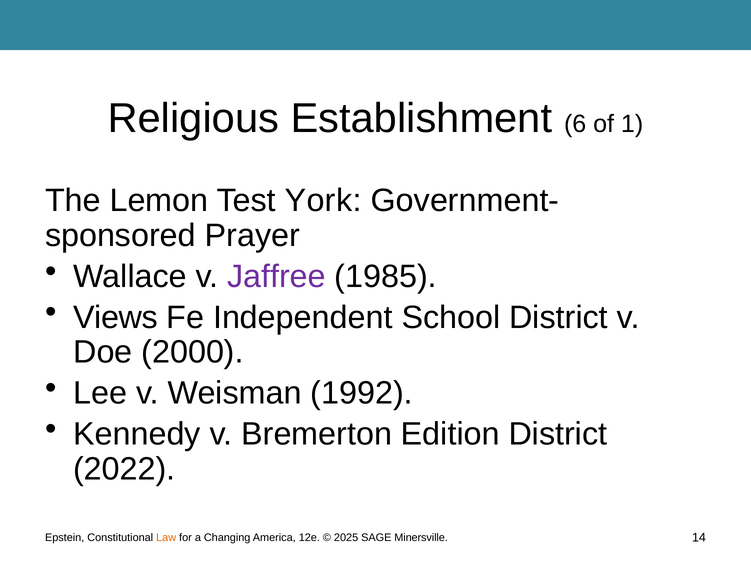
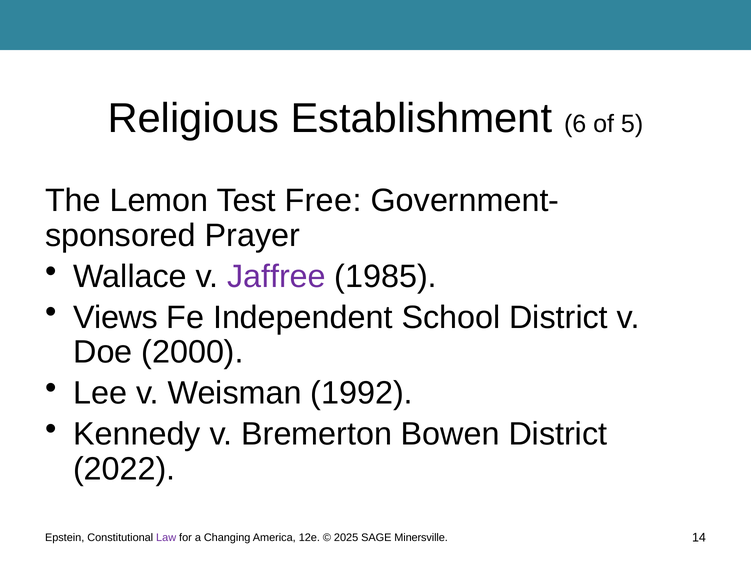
1: 1 -> 5 (632, 124)
York: York -> Free (323, 201)
Edition: Edition -> Bowen (450, 434)
Law colour: orange -> purple (166, 538)
